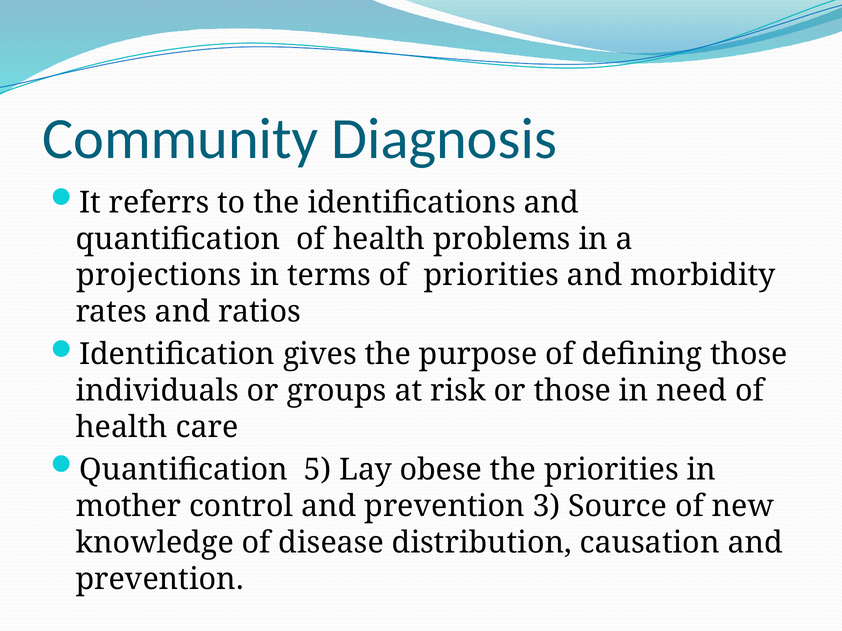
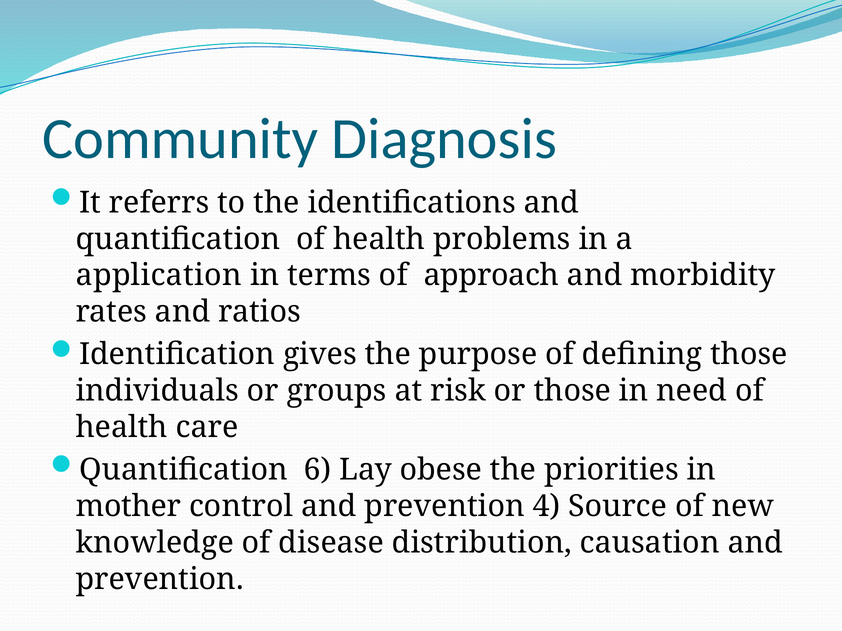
projections: projections -> application (159, 276)
of priorities: priorities -> approach (491, 276)
5: 5 -> 6 (318, 470)
3: 3 -> 4 (547, 507)
